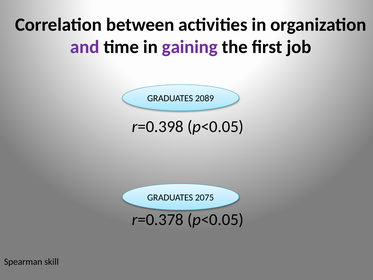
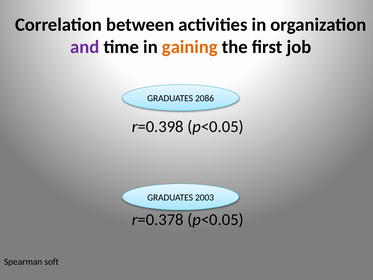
gaining colour: purple -> orange (190, 47)
2089: 2089 -> 2086 (205, 98)
2075: 2075 -> 2003 (205, 197)
skill: skill -> soft (52, 262)
